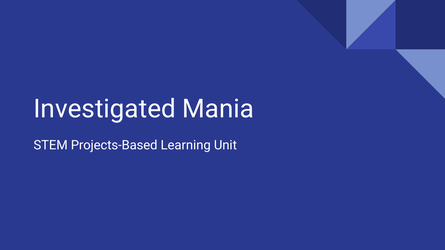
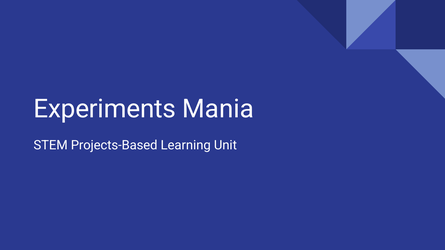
Investigated: Investigated -> Experiments (105, 109)
